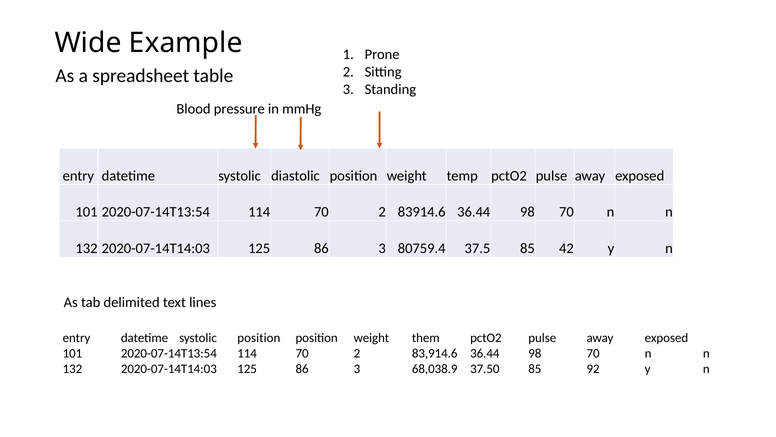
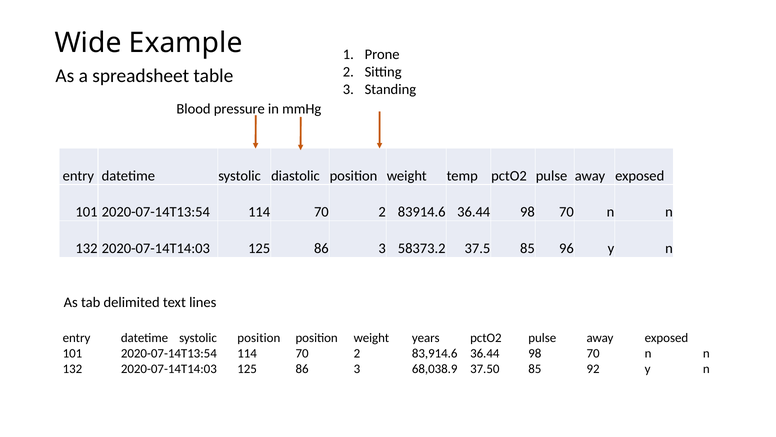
80759.4: 80759.4 -> 58373.2 (422, 248)
42: 42 -> 96 (566, 248)
them: them -> years (426, 338)
